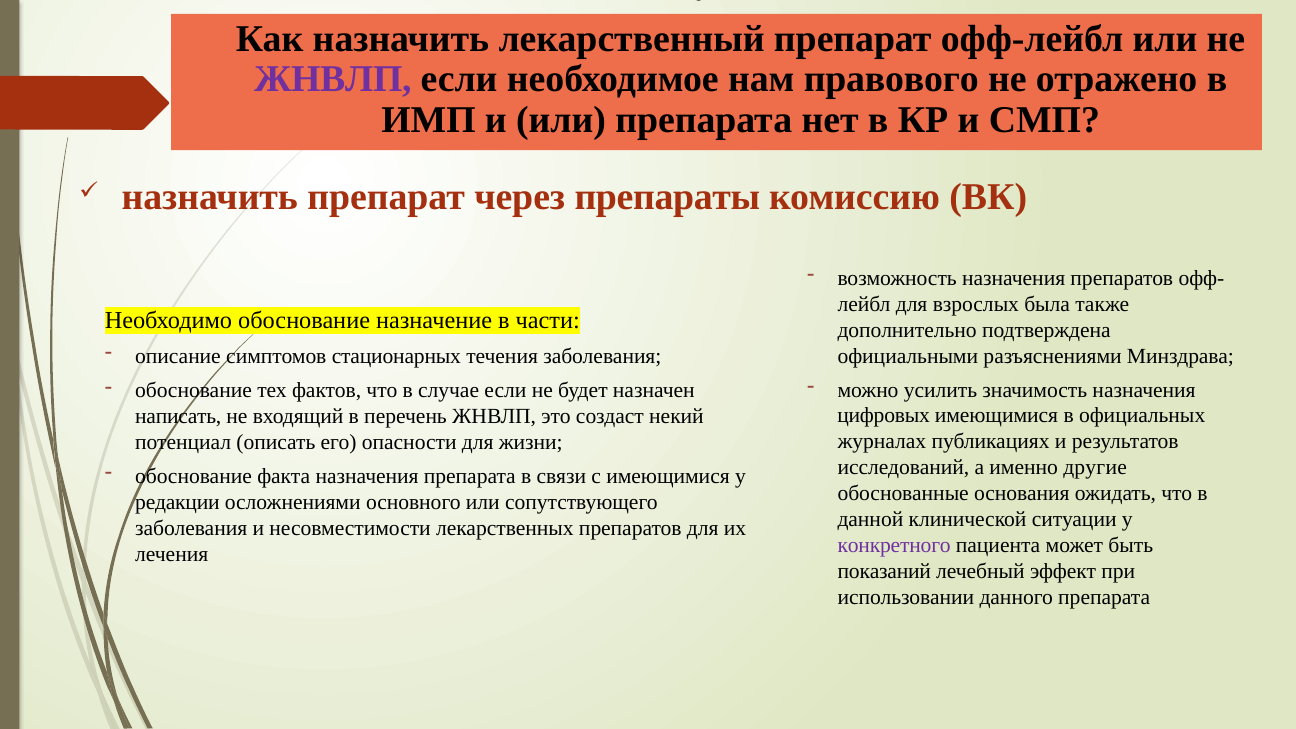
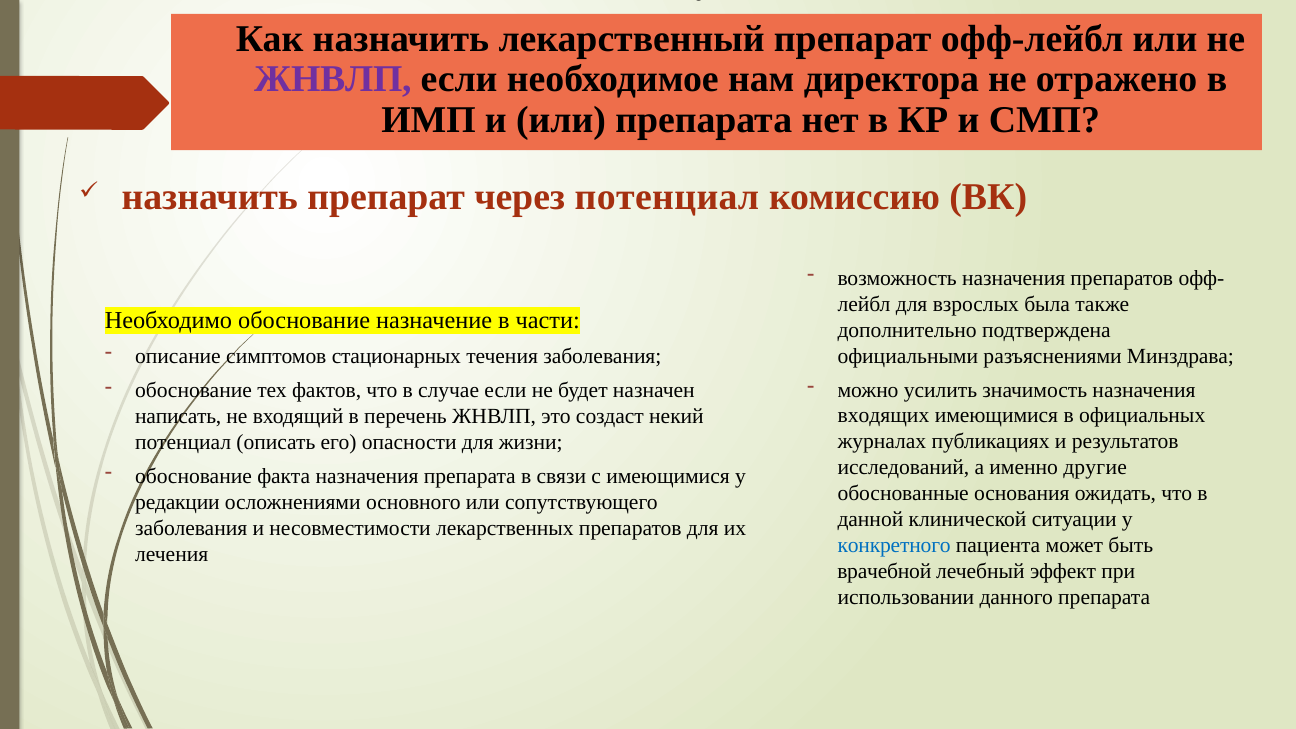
правового: правового -> директора (891, 79)
через препараты: препараты -> потенциал (667, 197)
цифровых: цифровых -> входящих (883, 416)
конкретного colour: purple -> blue (894, 545)
показаний: показаний -> врачебной (884, 571)
